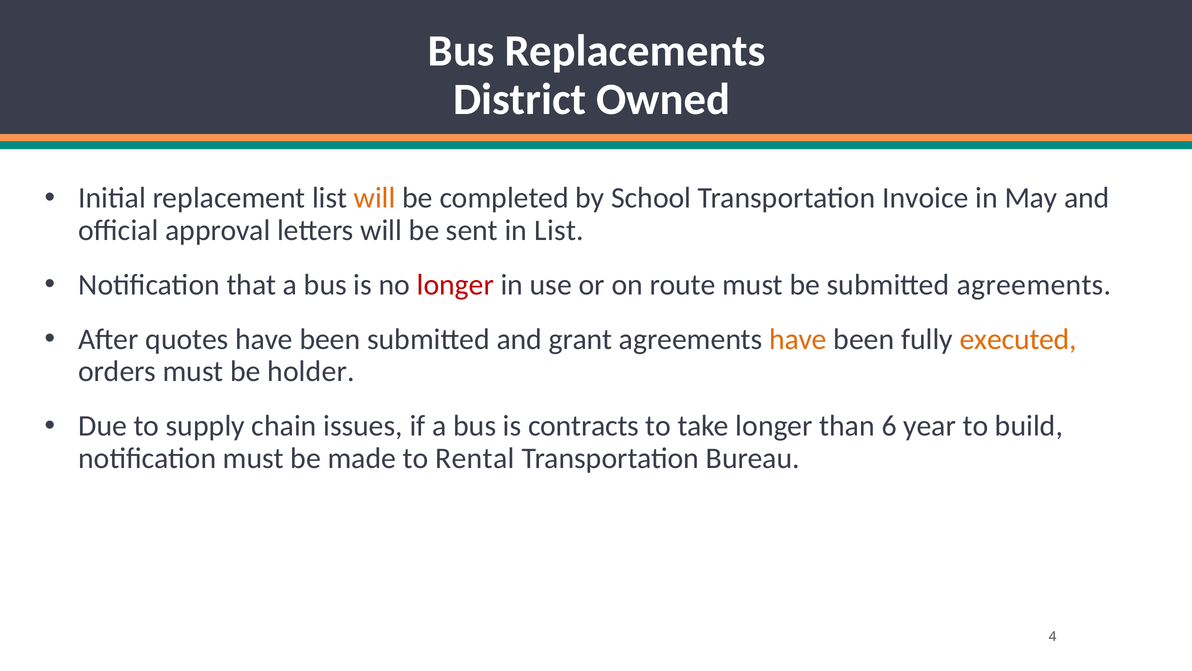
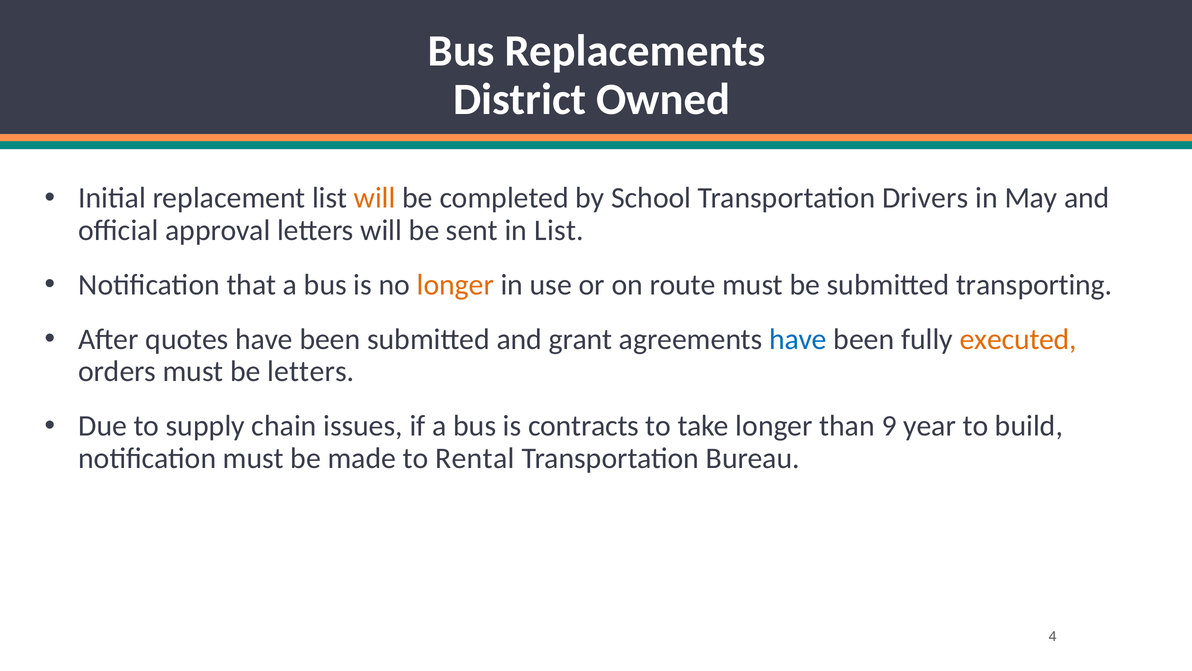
Invoice: Invoice -> Drivers (925, 198)
longer colour: red -> orange (455, 285)
submitted agreements: agreements -> transporting (1034, 285)
have colour: orange -> blue (798, 339)
be holder: holder -> letters (311, 371)
6: 6 -> 9 (889, 426)
